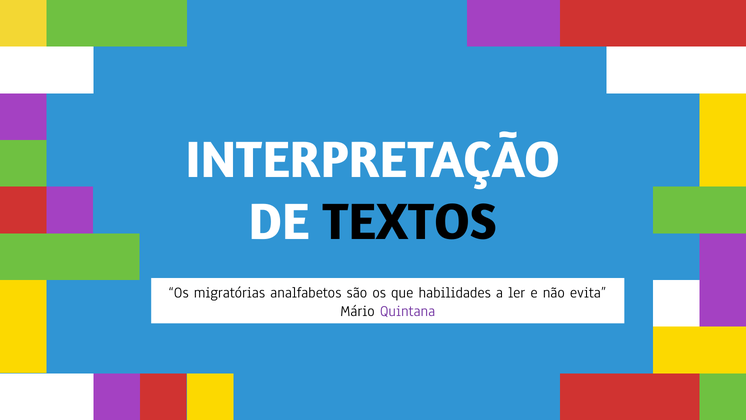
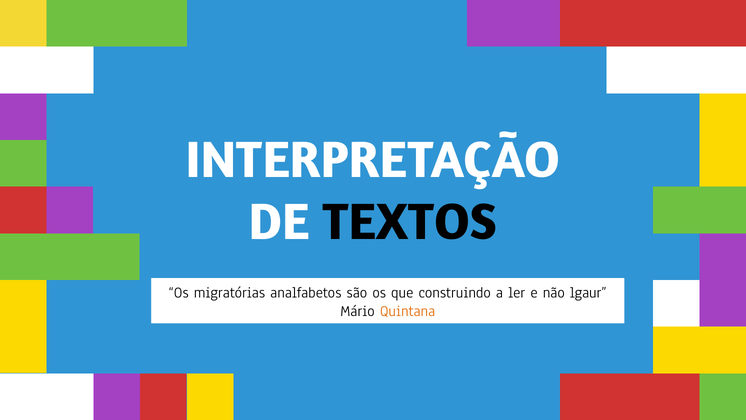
habilidades: habilidades -> construindo (455, 292)
evita: evita -> lgaur (588, 292)
Quintana colour: purple -> orange (408, 311)
